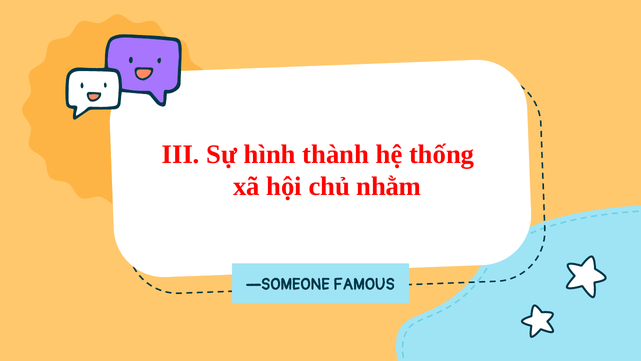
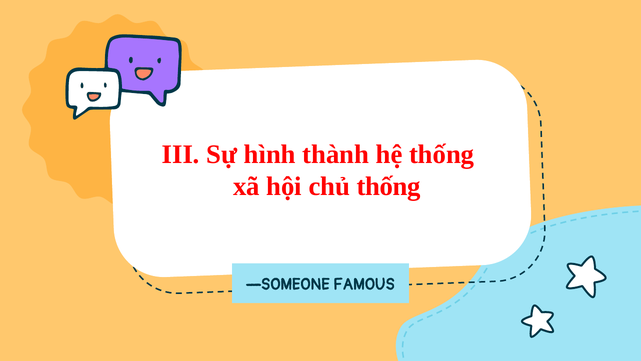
chủ nhằm: nhằm -> thống (389, 186)
